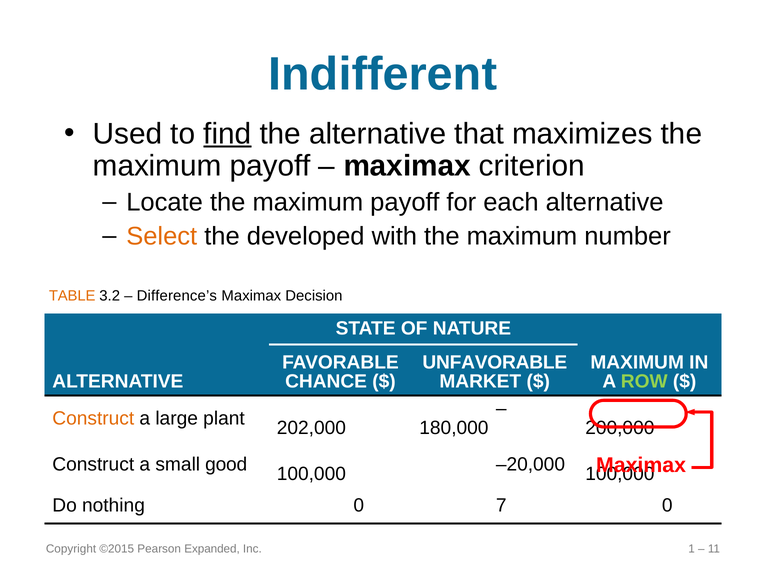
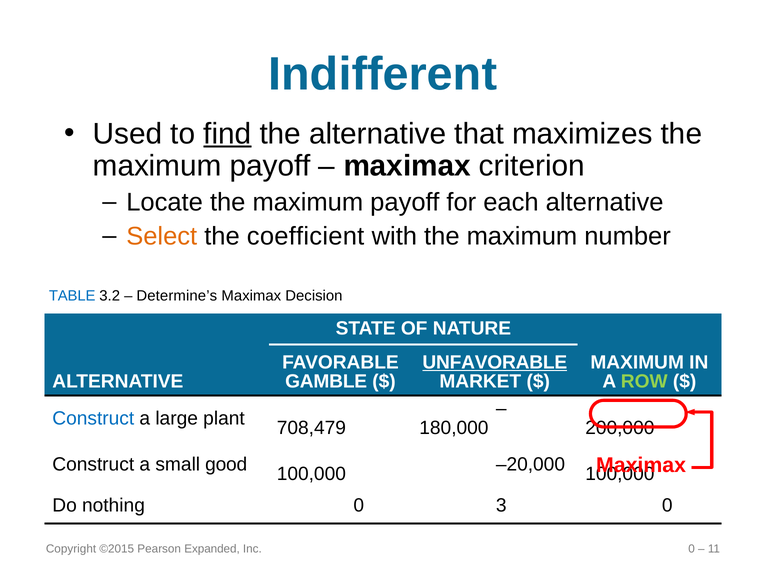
developed: developed -> coefficient (306, 236)
TABLE colour: orange -> blue (72, 295)
Difference’s: Difference’s -> Determine’s (177, 295)
UNFAVORABLE underline: none -> present (495, 362)
CHANCE: CHANCE -> GAMBLE (326, 381)
Construct colour: orange -> blue (93, 418)
202,000: 202,000 -> 708,479 (311, 427)
7: 7 -> 3 (501, 505)
Inc 1: 1 -> 0 (692, 549)
